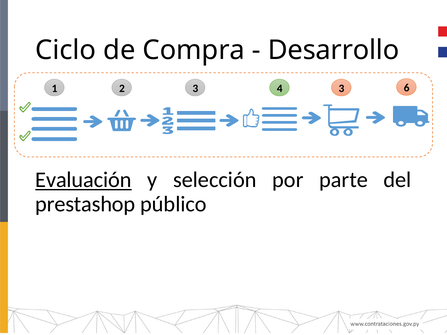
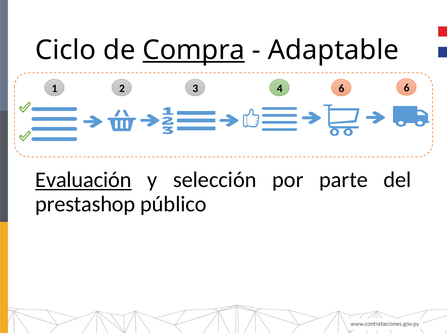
Compra underline: none -> present (194, 50)
Desarrollo: Desarrollo -> Adaptable (333, 50)
3 3: 3 -> 6 (341, 88)
